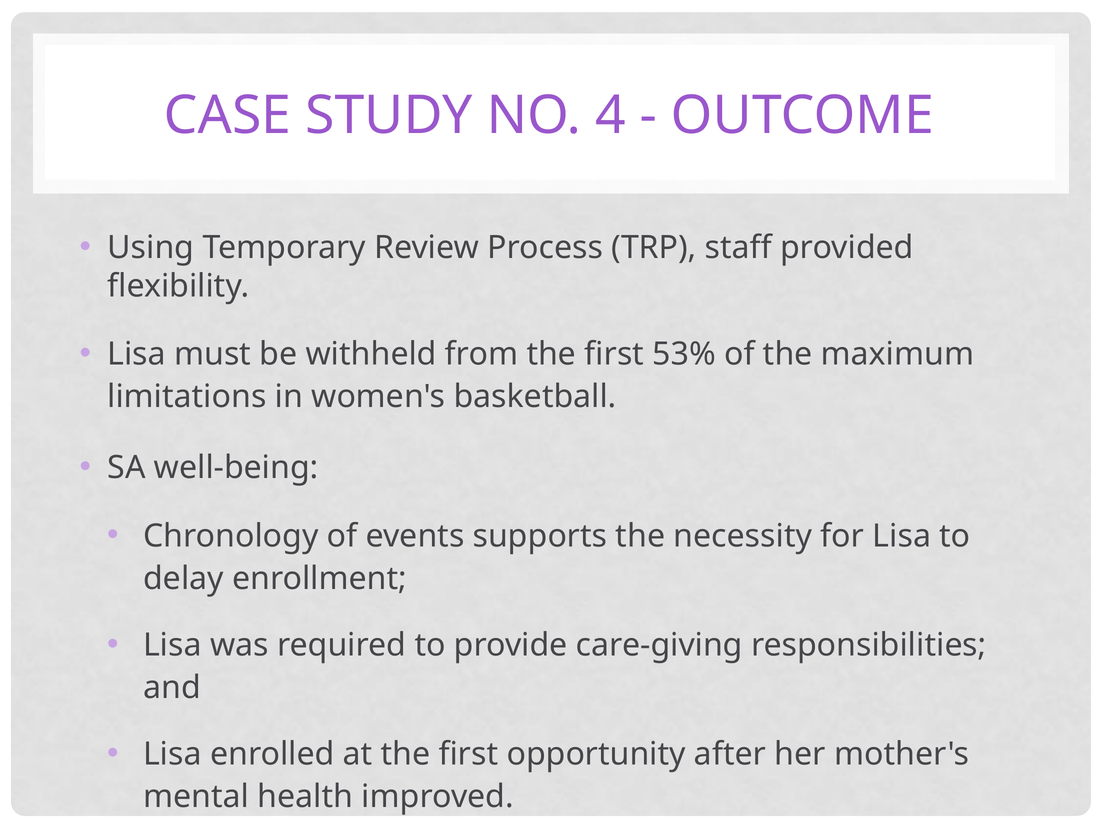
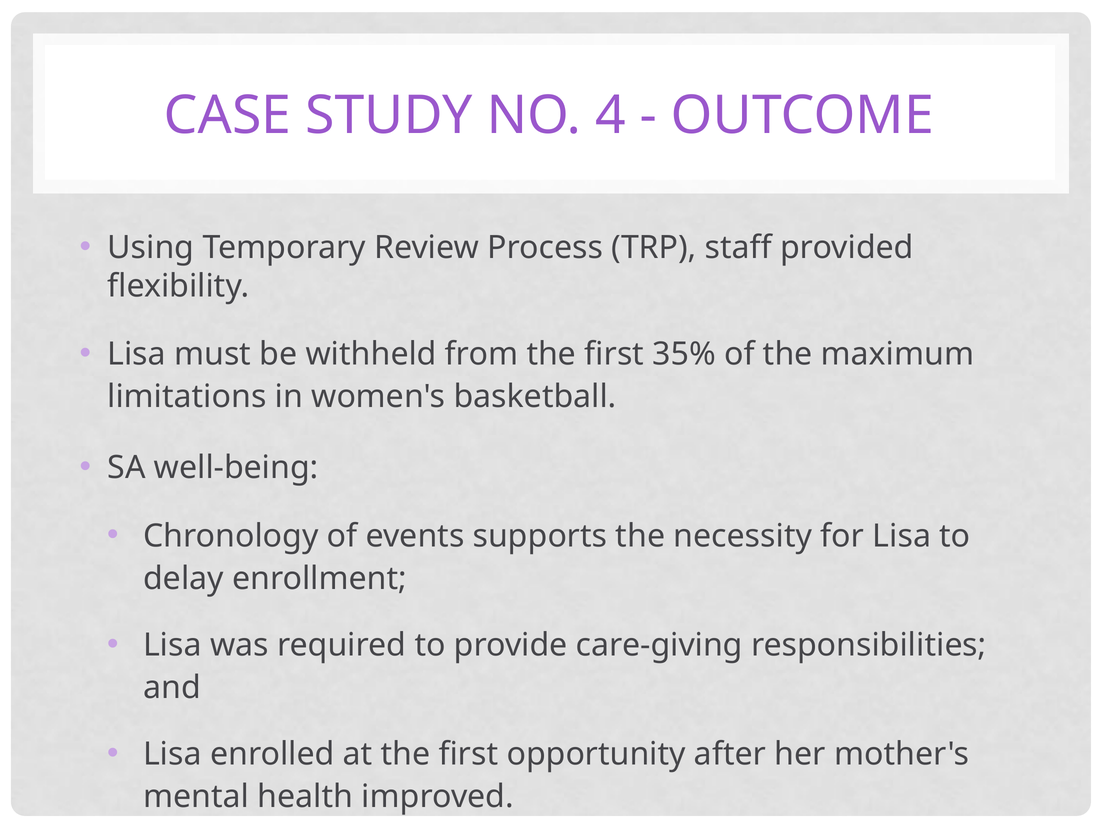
53%: 53% -> 35% (684, 354)
